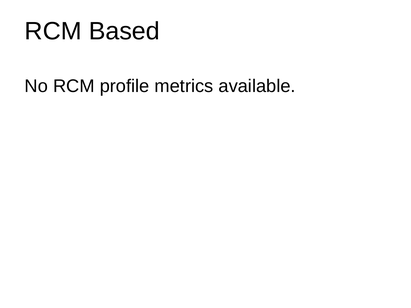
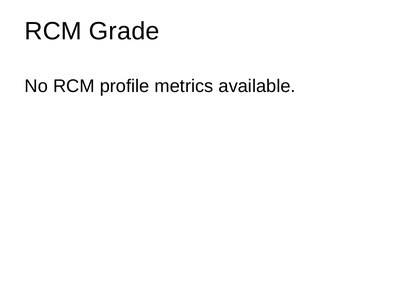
Based: Based -> Grade (124, 31)
